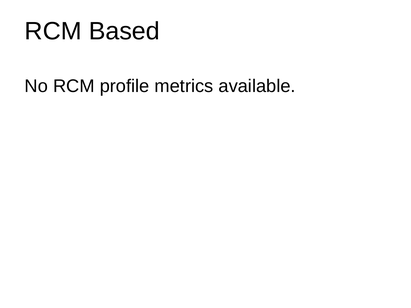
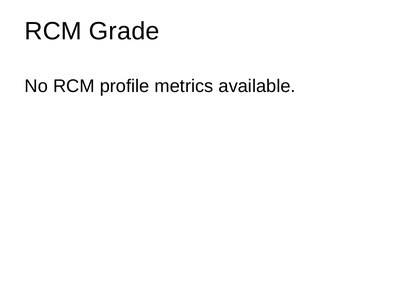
Based: Based -> Grade (124, 31)
